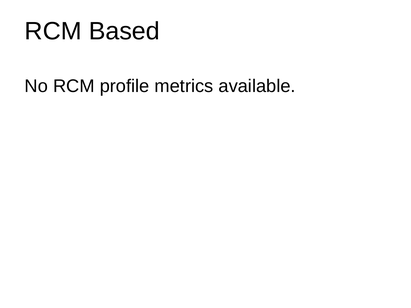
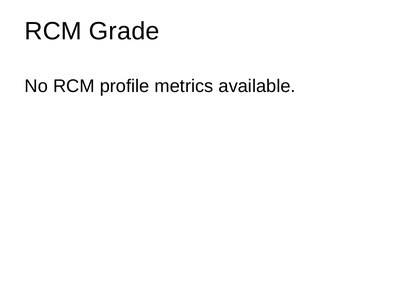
Based: Based -> Grade (124, 31)
